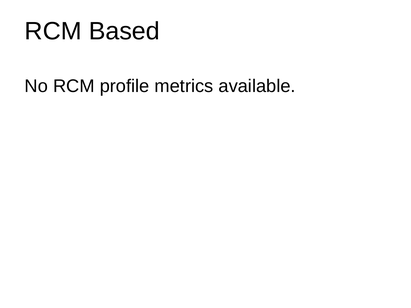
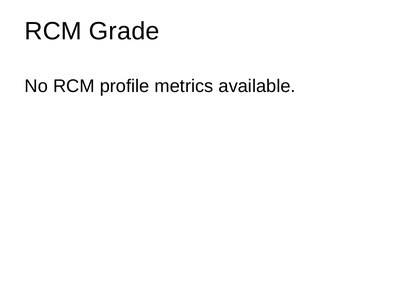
Based: Based -> Grade (124, 31)
